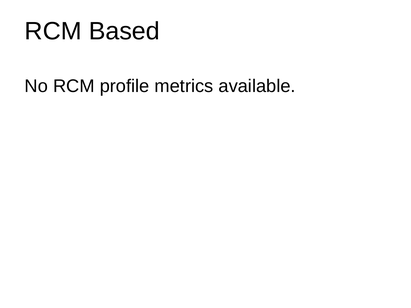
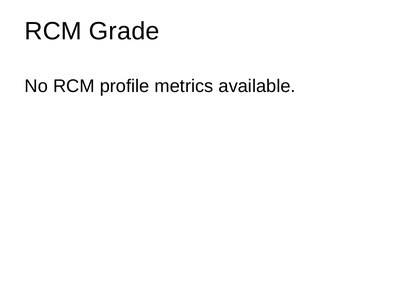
Based: Based -> Grade (124, 31)
